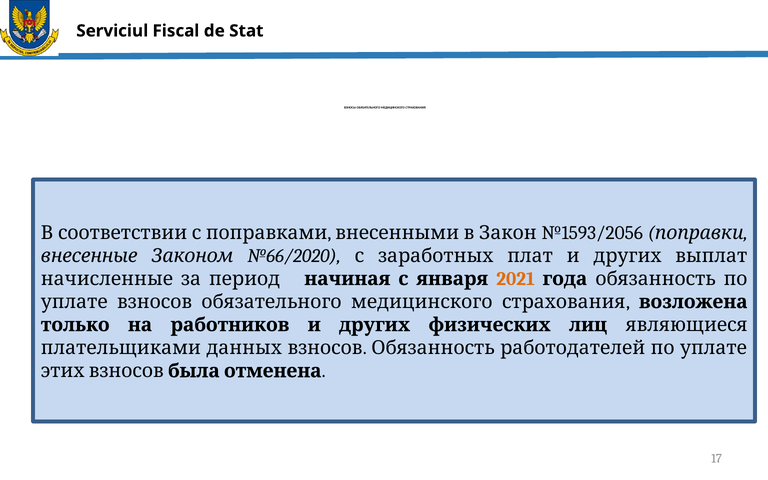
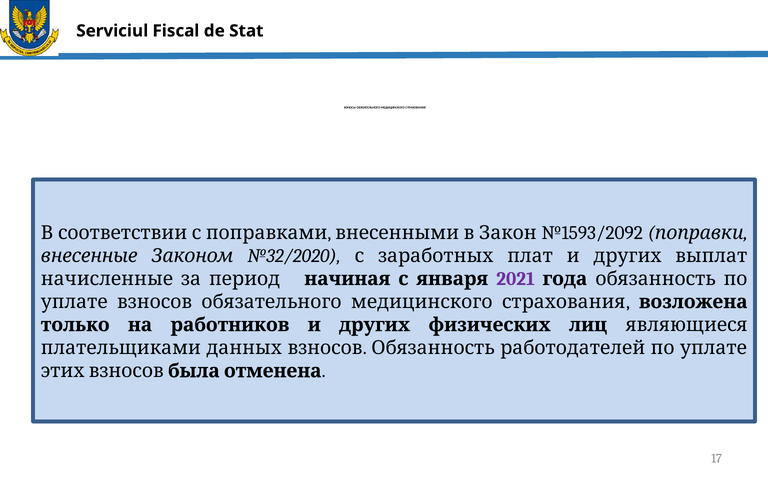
№1593/2056: №1593/2056 -> №1593/2092 (592, 233)
№66/2020: №66/2020 -> №32/2020 (294, 256)
2021 colour: orange -> purple (516, 279)
